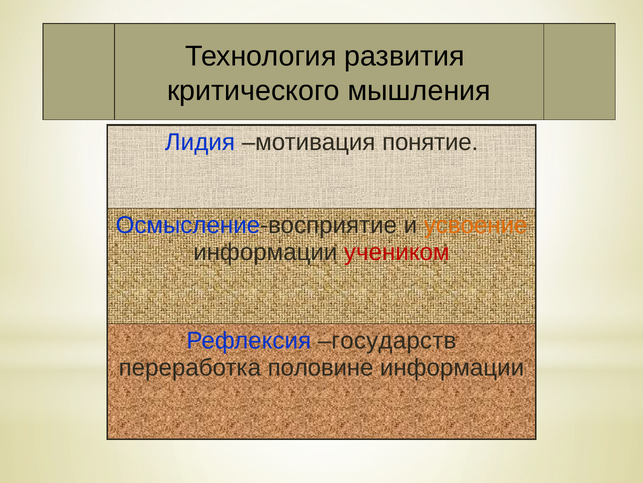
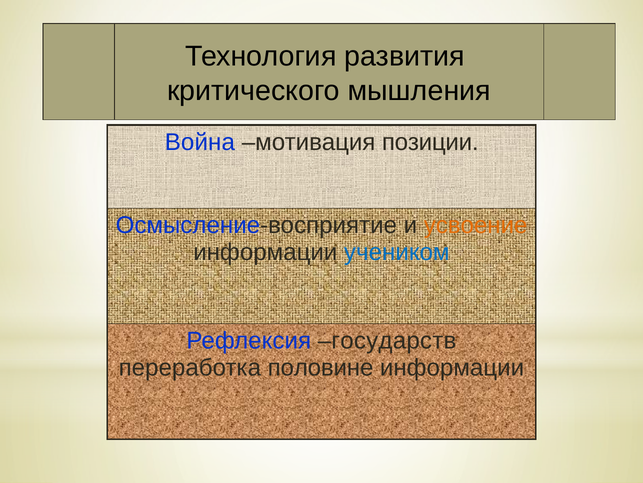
Лидия: Лидия -> Война (200, 142)
понятие: понятие -> позиции (430, 142)
учеником colour: red -> blue (397, 252)
